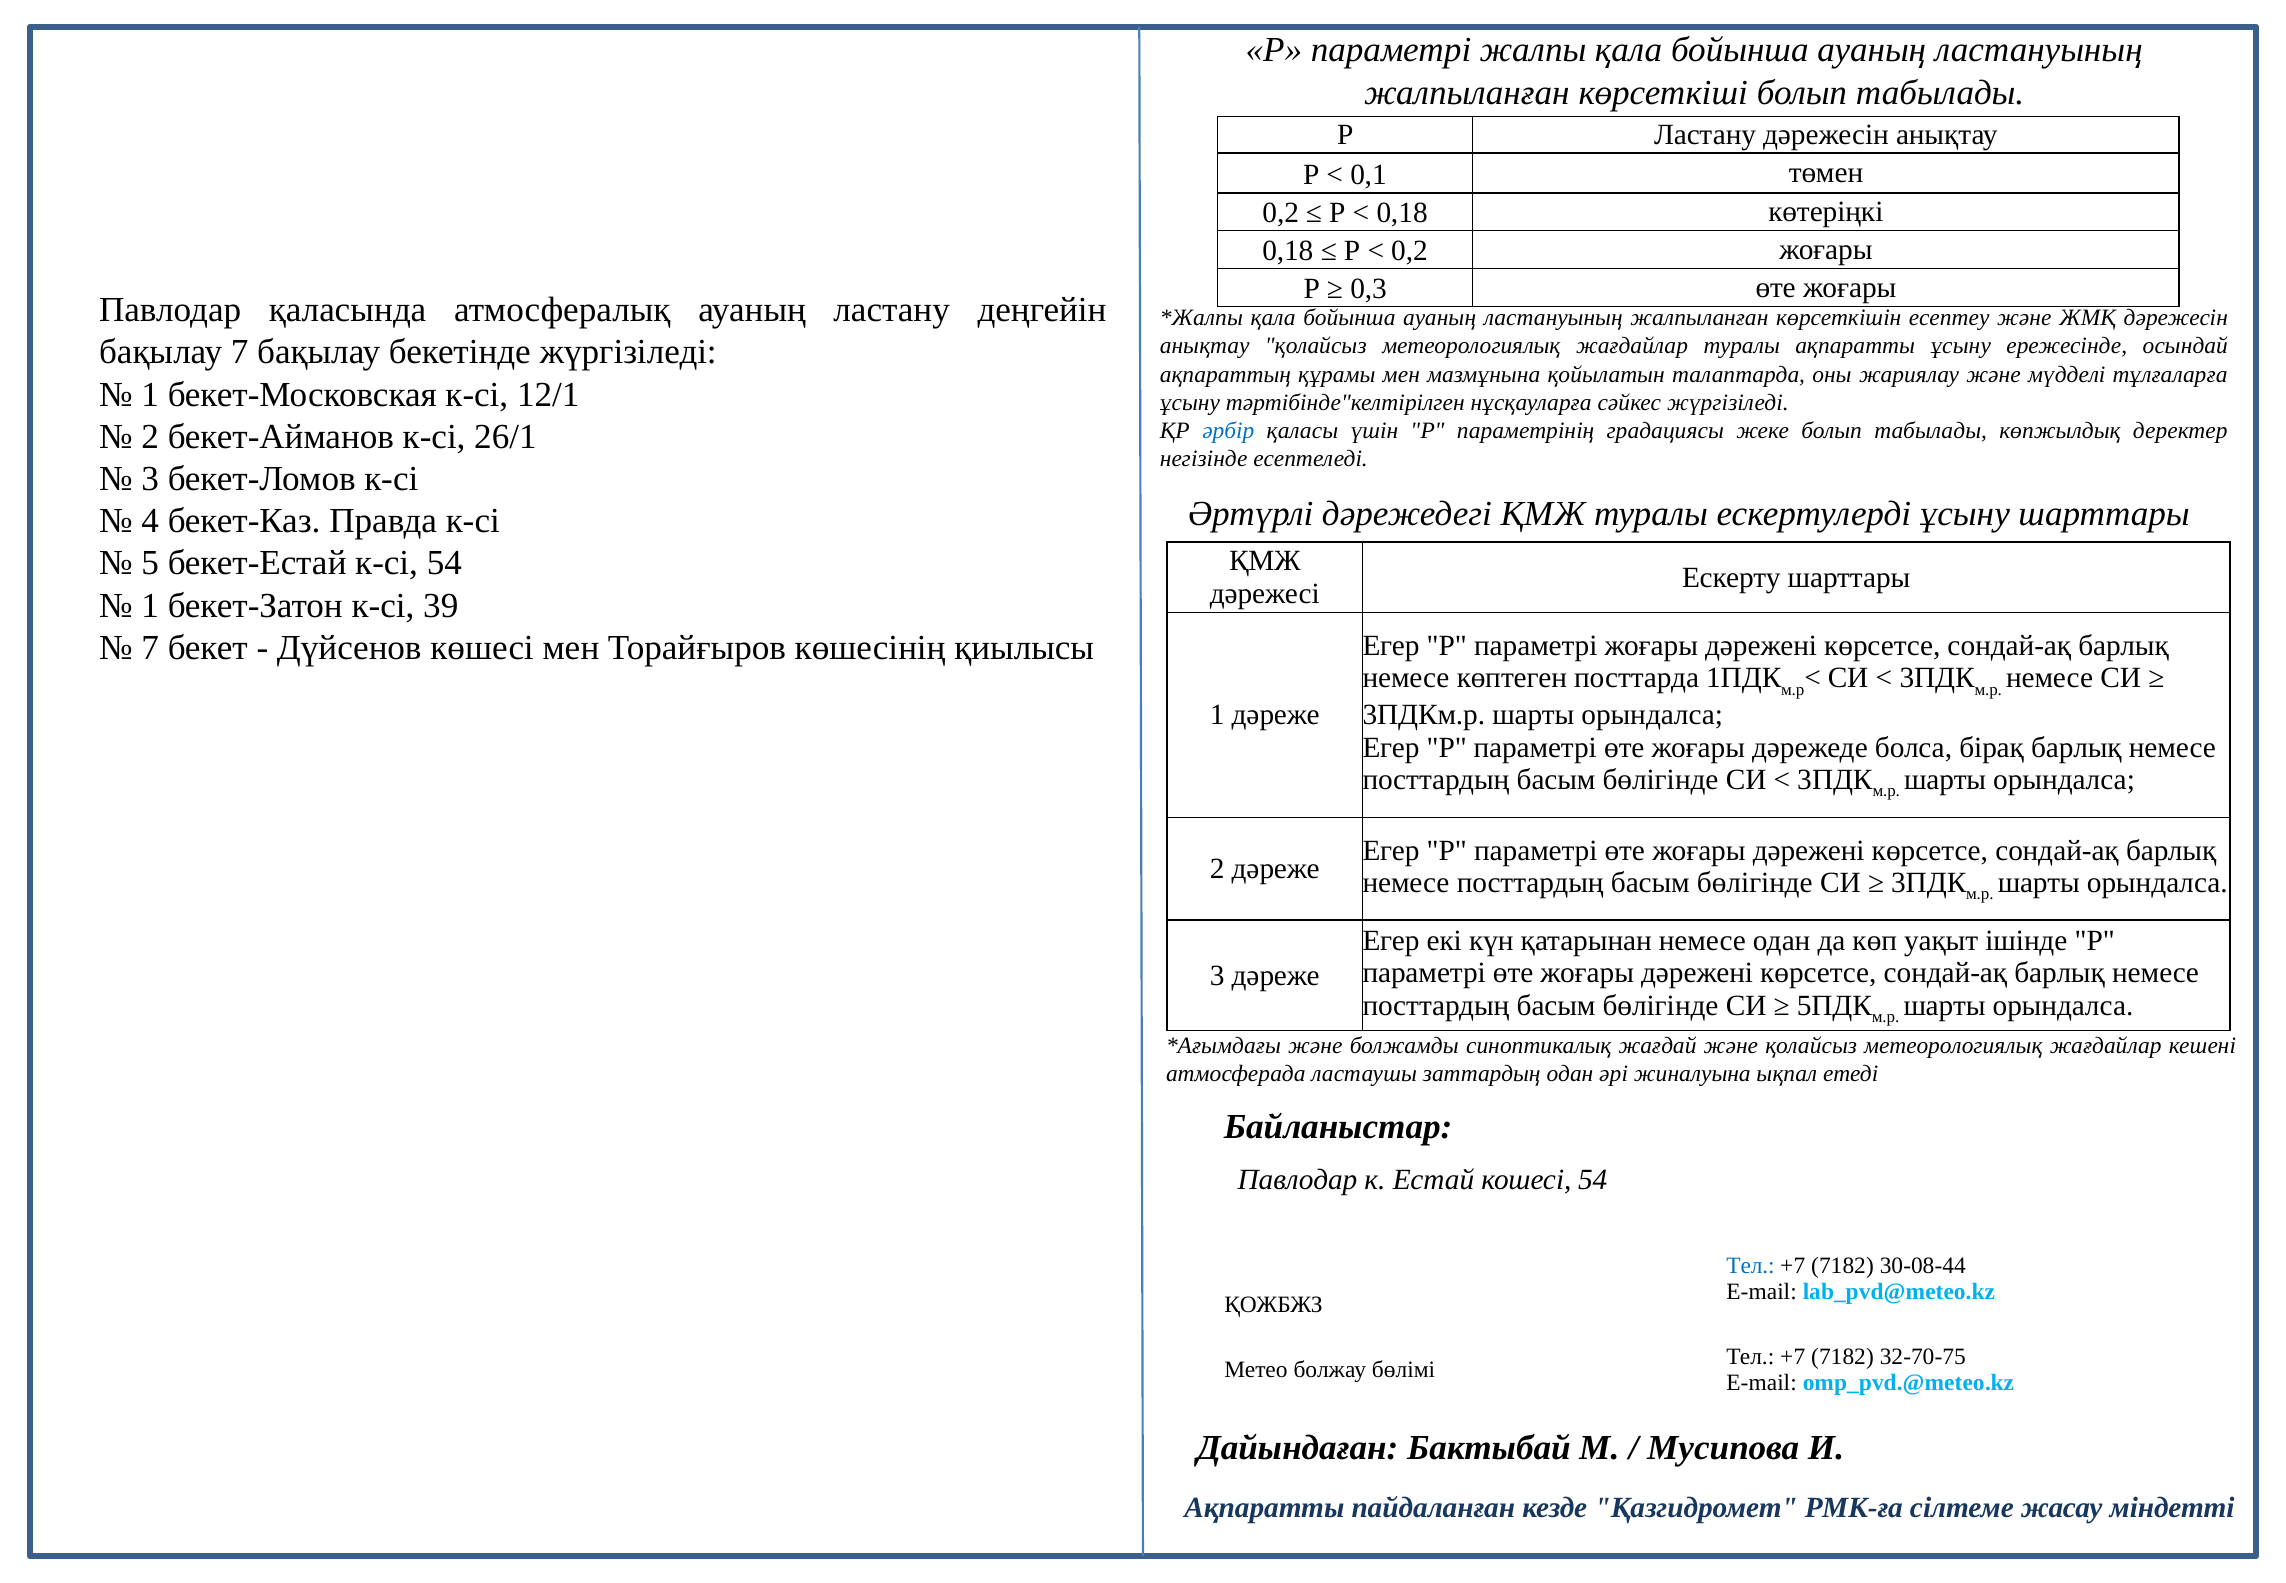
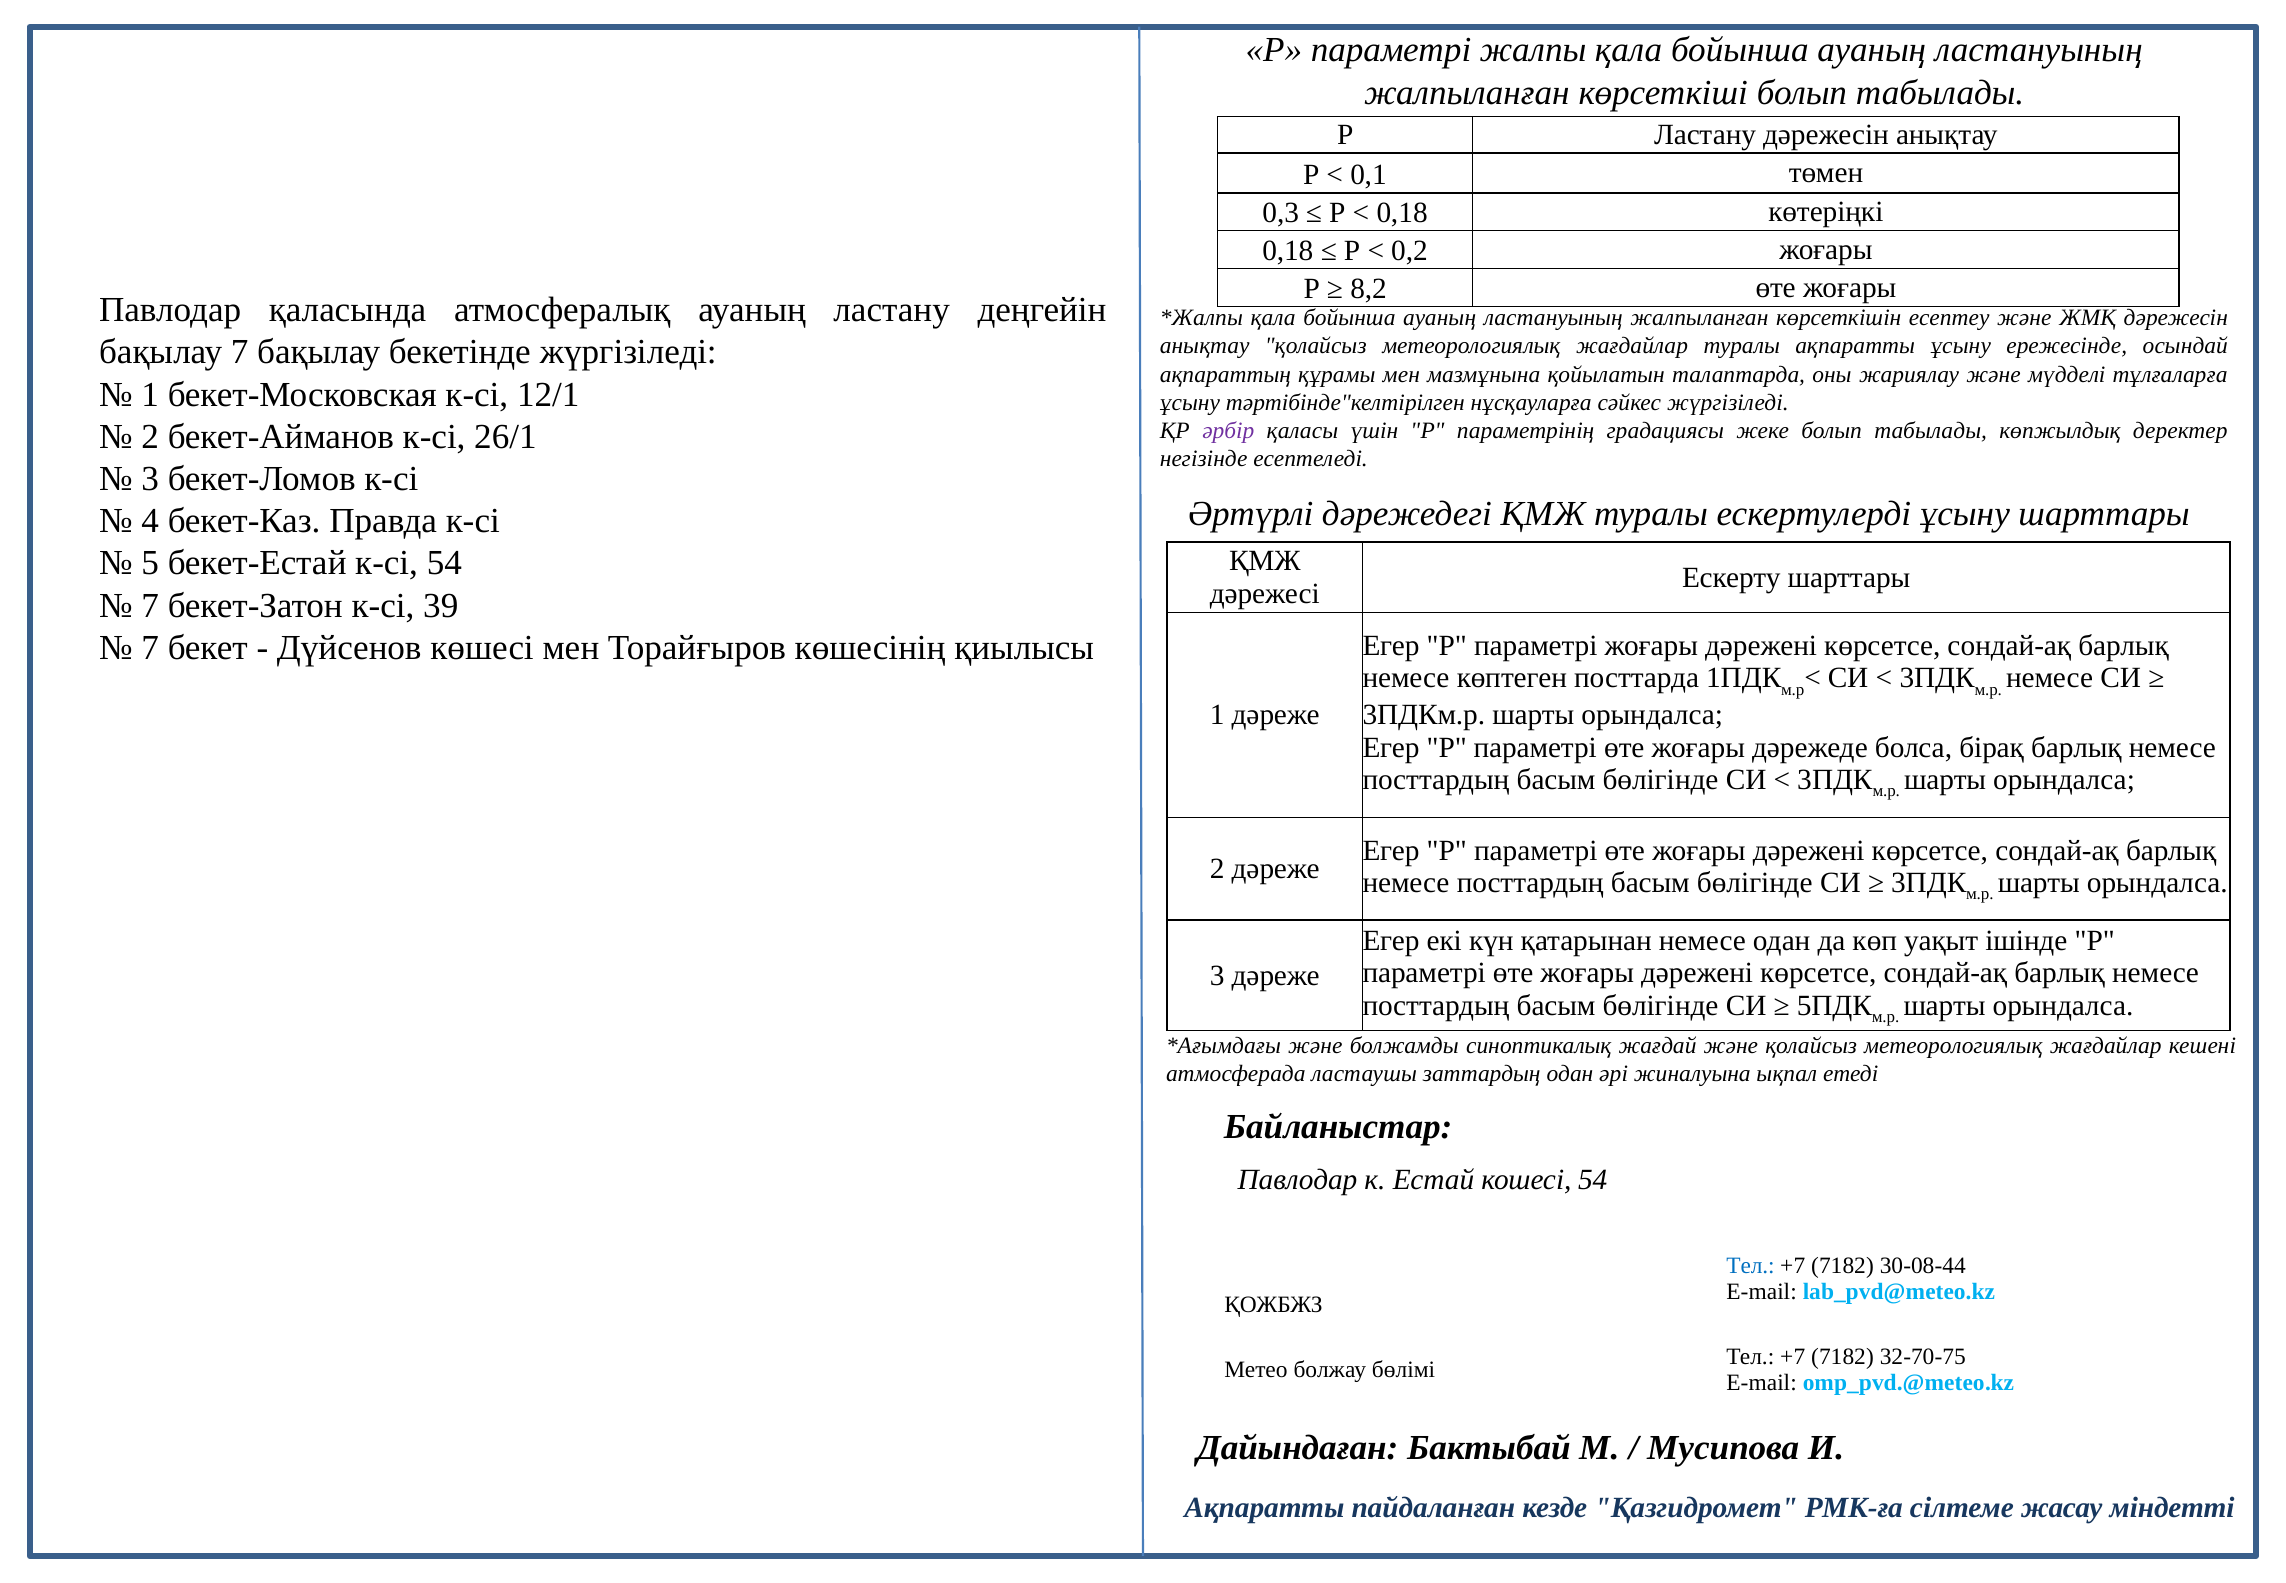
0,2: 0,2 -> 0,3 (1281, 213)
0,3: 0,3 -> 8,2 (1369, 289)
әрбір colour: blue -> purple (1228, 430)
1: 1 -> 7 (150, 605)
